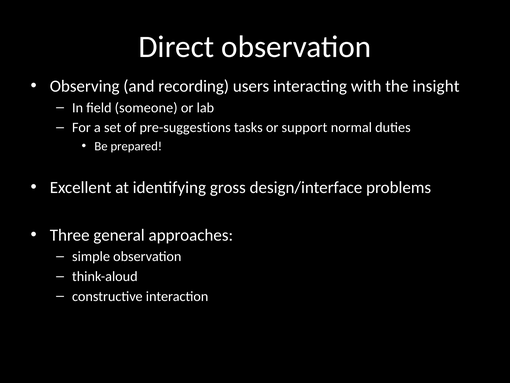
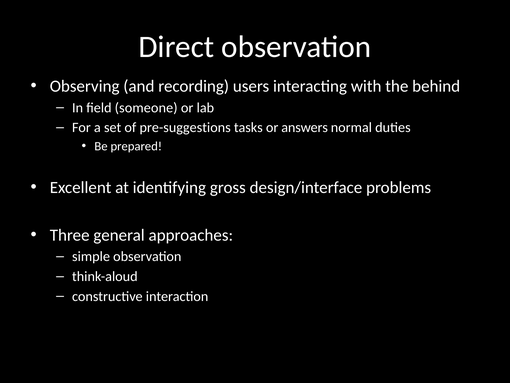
insight: insight -> behind (436, 86)
support: support -> answers (305, 127)
